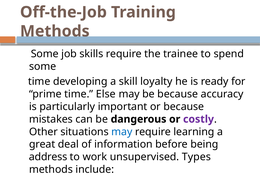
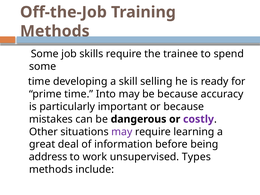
loyalty: loyalty -> selling (156, 81)
Else: Else -> Into (106, 94)
may colour: blue -> purple (122, 132)
